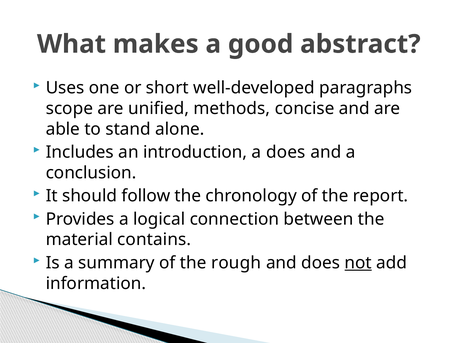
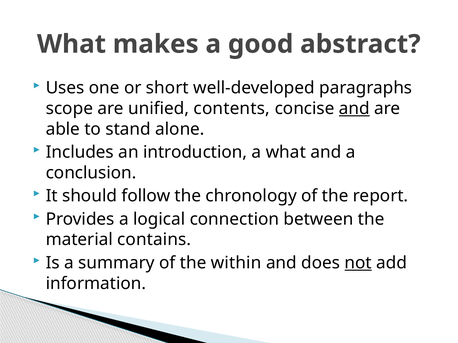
methods: methods -> contents (232, 109)
and underline: none -> present (354, 109)
a does: does -> what (286, 152)
rough: rough -> within (236, 263)
